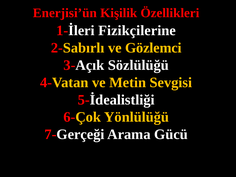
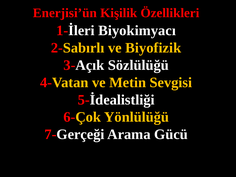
Fizikçilerine: Fizikçilerine -> Biyokimyacı (137, 31)
Gözlemci: Gözlemci -> Biyofizik (153, 48)
